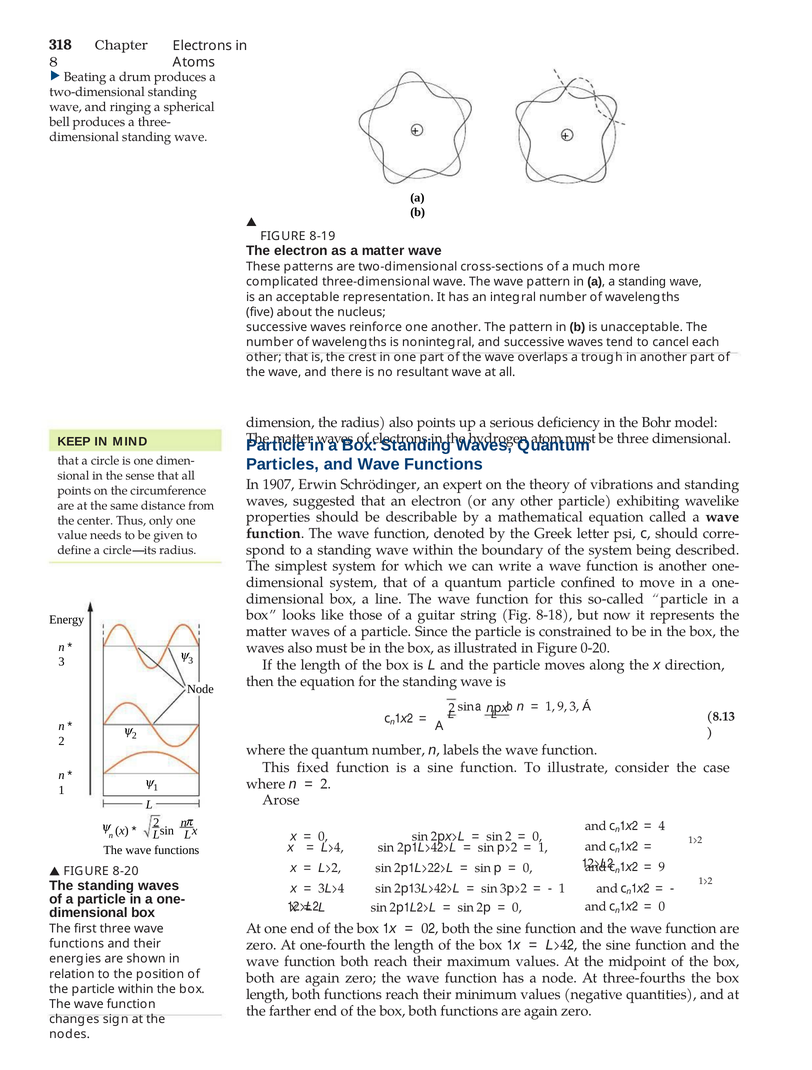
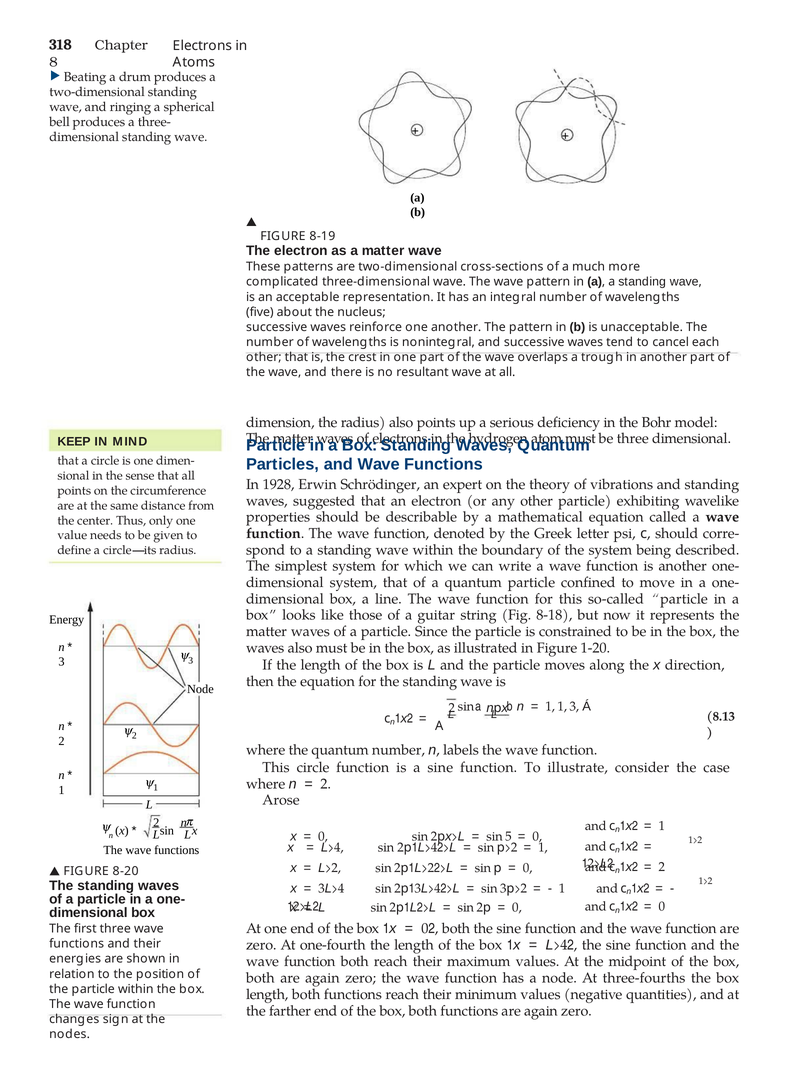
1907: 1907 -> 1928 (279, 485)
0-20: 0-20 -> 1-20 (595, 648)
1 9: 9 -> 1 (562, 707)
This fixed: fixed -> circle (313, 768)
4: 4 -> 1 (662, 826)
sin 2: 2 -> 5 (508, 837)
9: 9 -> 2 (662, 867)
